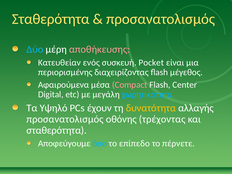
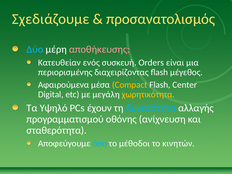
Σταθερότητα: Σταθερότητα -> Σχεδιάζουμε (51, 19)
Pocket: Pocket -> Orders (151, 63)
Compact colour: pink -> yellow (130, 85)
χωρητικότητα colour: light blue -> yellow (148, 94)
δυνατότητα colour: yellow -> light blue (151, 108)
προσανατολισμός: προσανατολισμός -> προγραμματισμού (65, 119)
τρέχοντας: τρέχοντας -> ανίχνευση (162, 119)
επίπεδο: επίπεδο -> μέθοδοι (135, 143)
πέρνετε: πέρνετε -> κινητών (178, 143)
